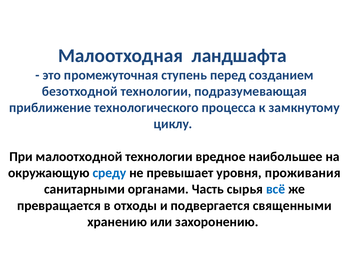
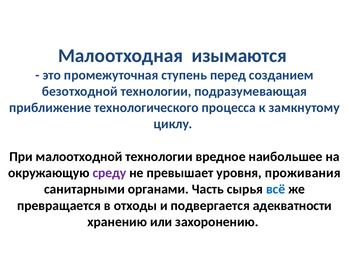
ландшафта: ландшафта -> изымаются (239, 56)
среду colour: blue -> purple (109, 173)
священными: священными -> адекватности (292, 205)
